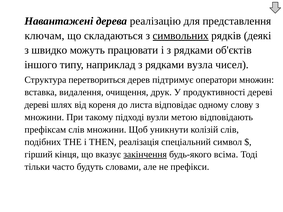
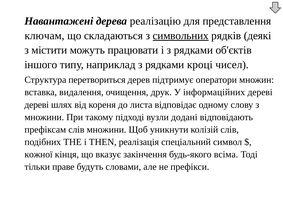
швидко: швидко -> містити (49, 50)
вузла: вузла -> кроці (200, 65)
продуктивності: продуктивності -> інформаційних (214, 92)
метою: метою -> додані (184, 117)
гірший: гірший -> кожної (39, 155)
закінчення underline: present -> none (145, 155)
часто: часто -> праве (63, 167)
